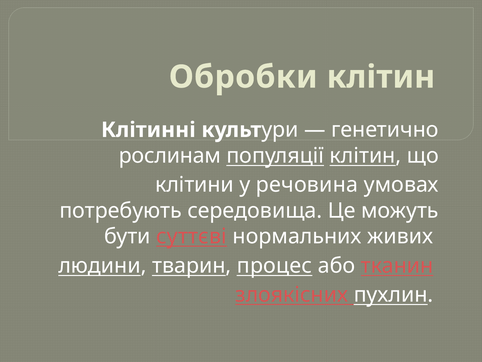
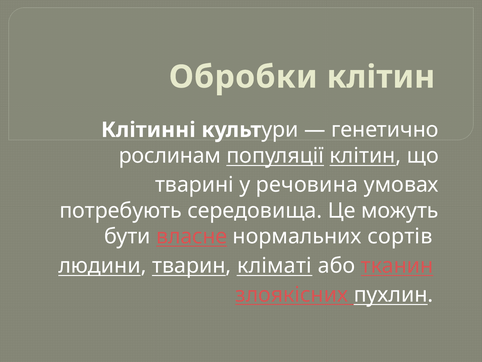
клітини: клітини -> тварині (194, 185)
суттєві: суттєві -> власне (192, 236)
живих: живих -> сортів (400, 236)
процес: процес -> кліматі (274, 265)
